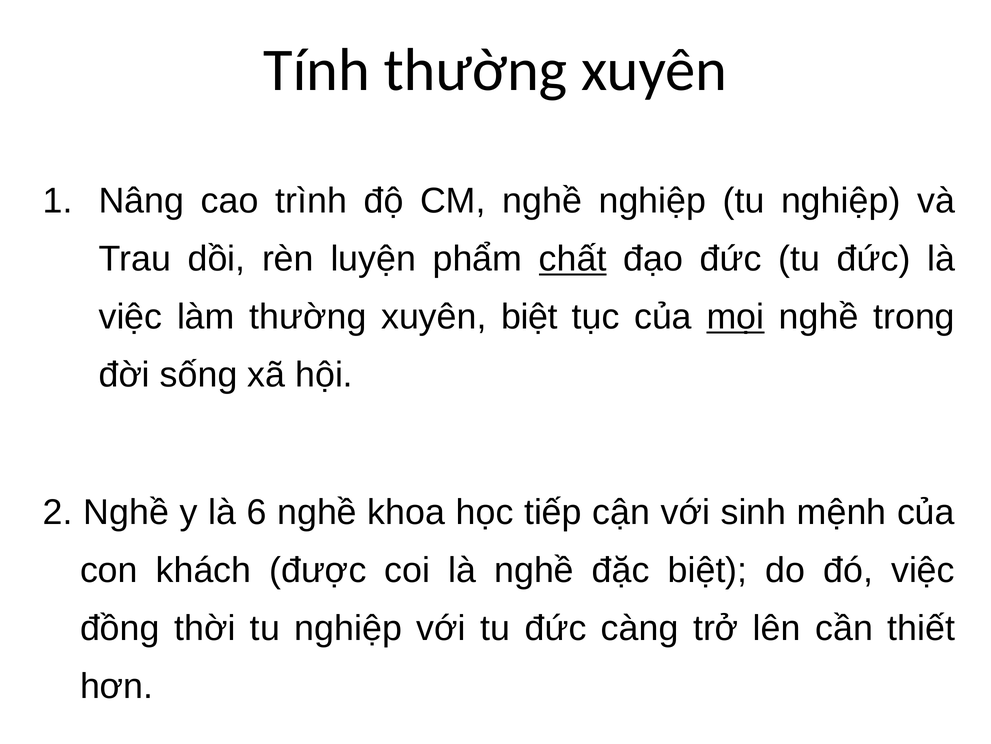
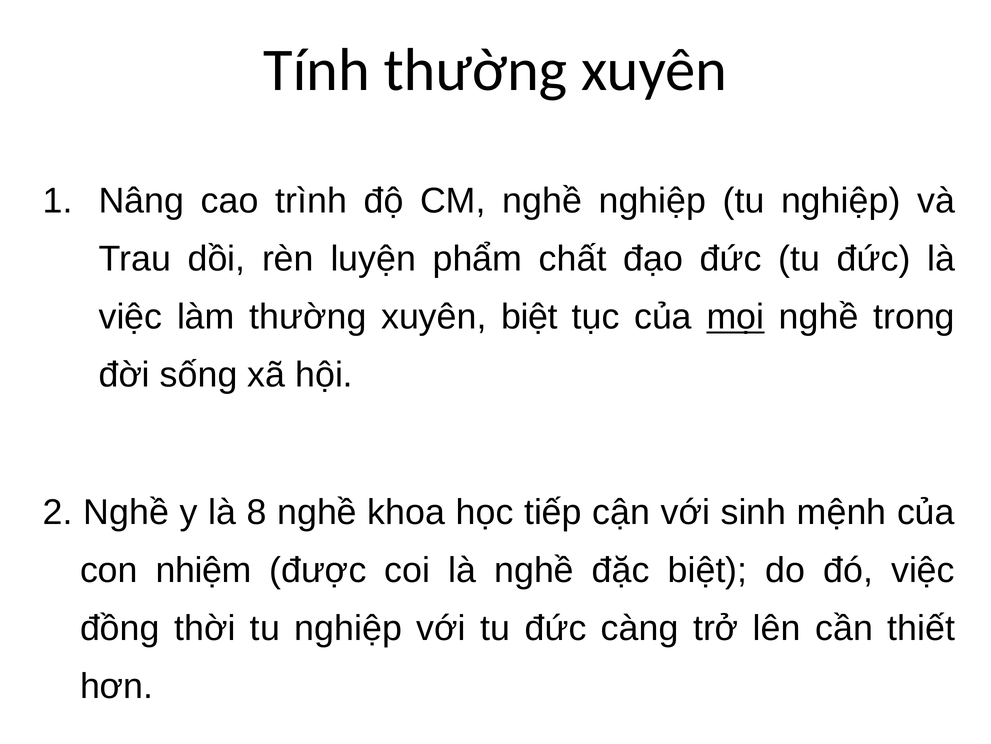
chất underline: present -> none (573, 259)
6: 6 -> 8 (257, 512)
khách: khách -> nhiệm (204, 570)
